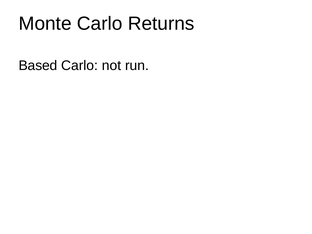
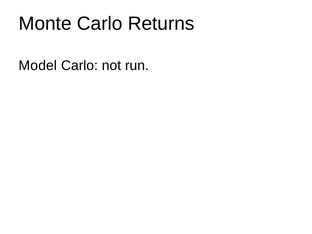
Based: Based -> Model (38, 65)
